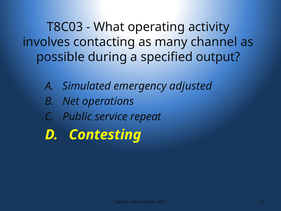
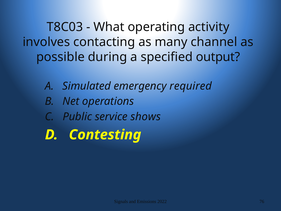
adjusted: adjusted -> required (191, 86)
repeat: repeat -> shows (146, 117)
